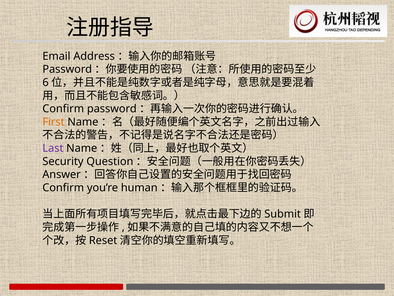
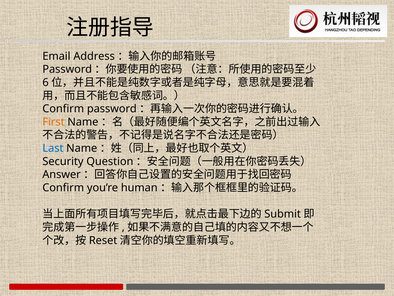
Last colour: purple -> blue (53, 148)
